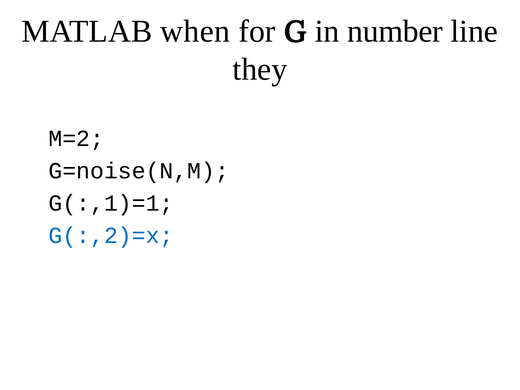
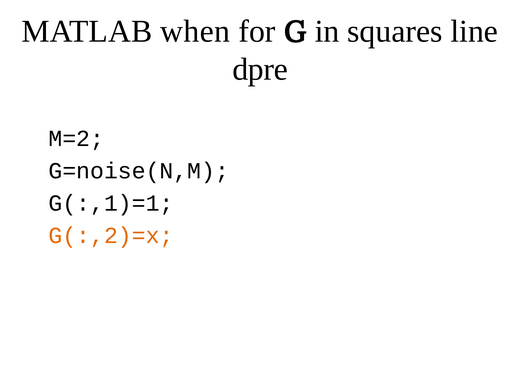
number: number -> squares (395, 31)
they: they -> dpre (260, 69)
G(:,2)=x colour: blue -> orange (111, 236)
